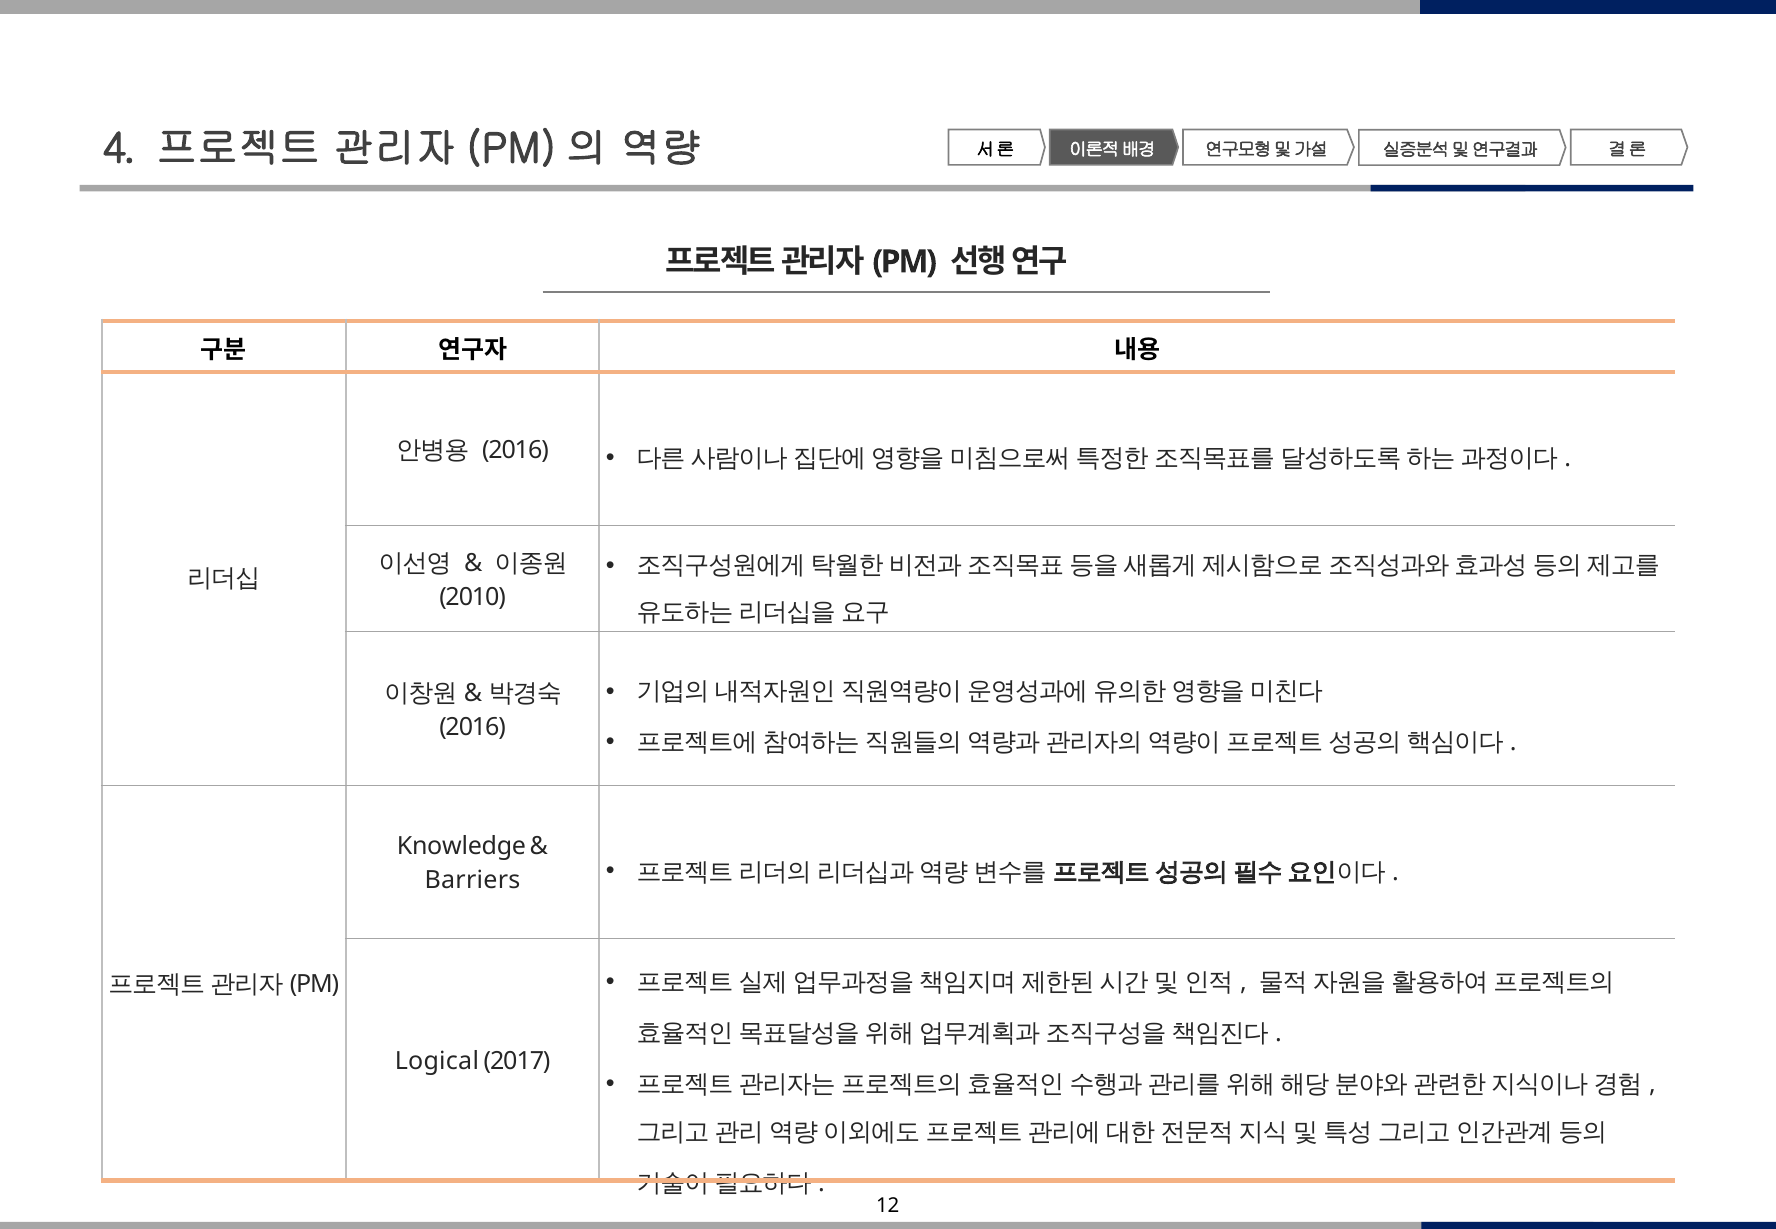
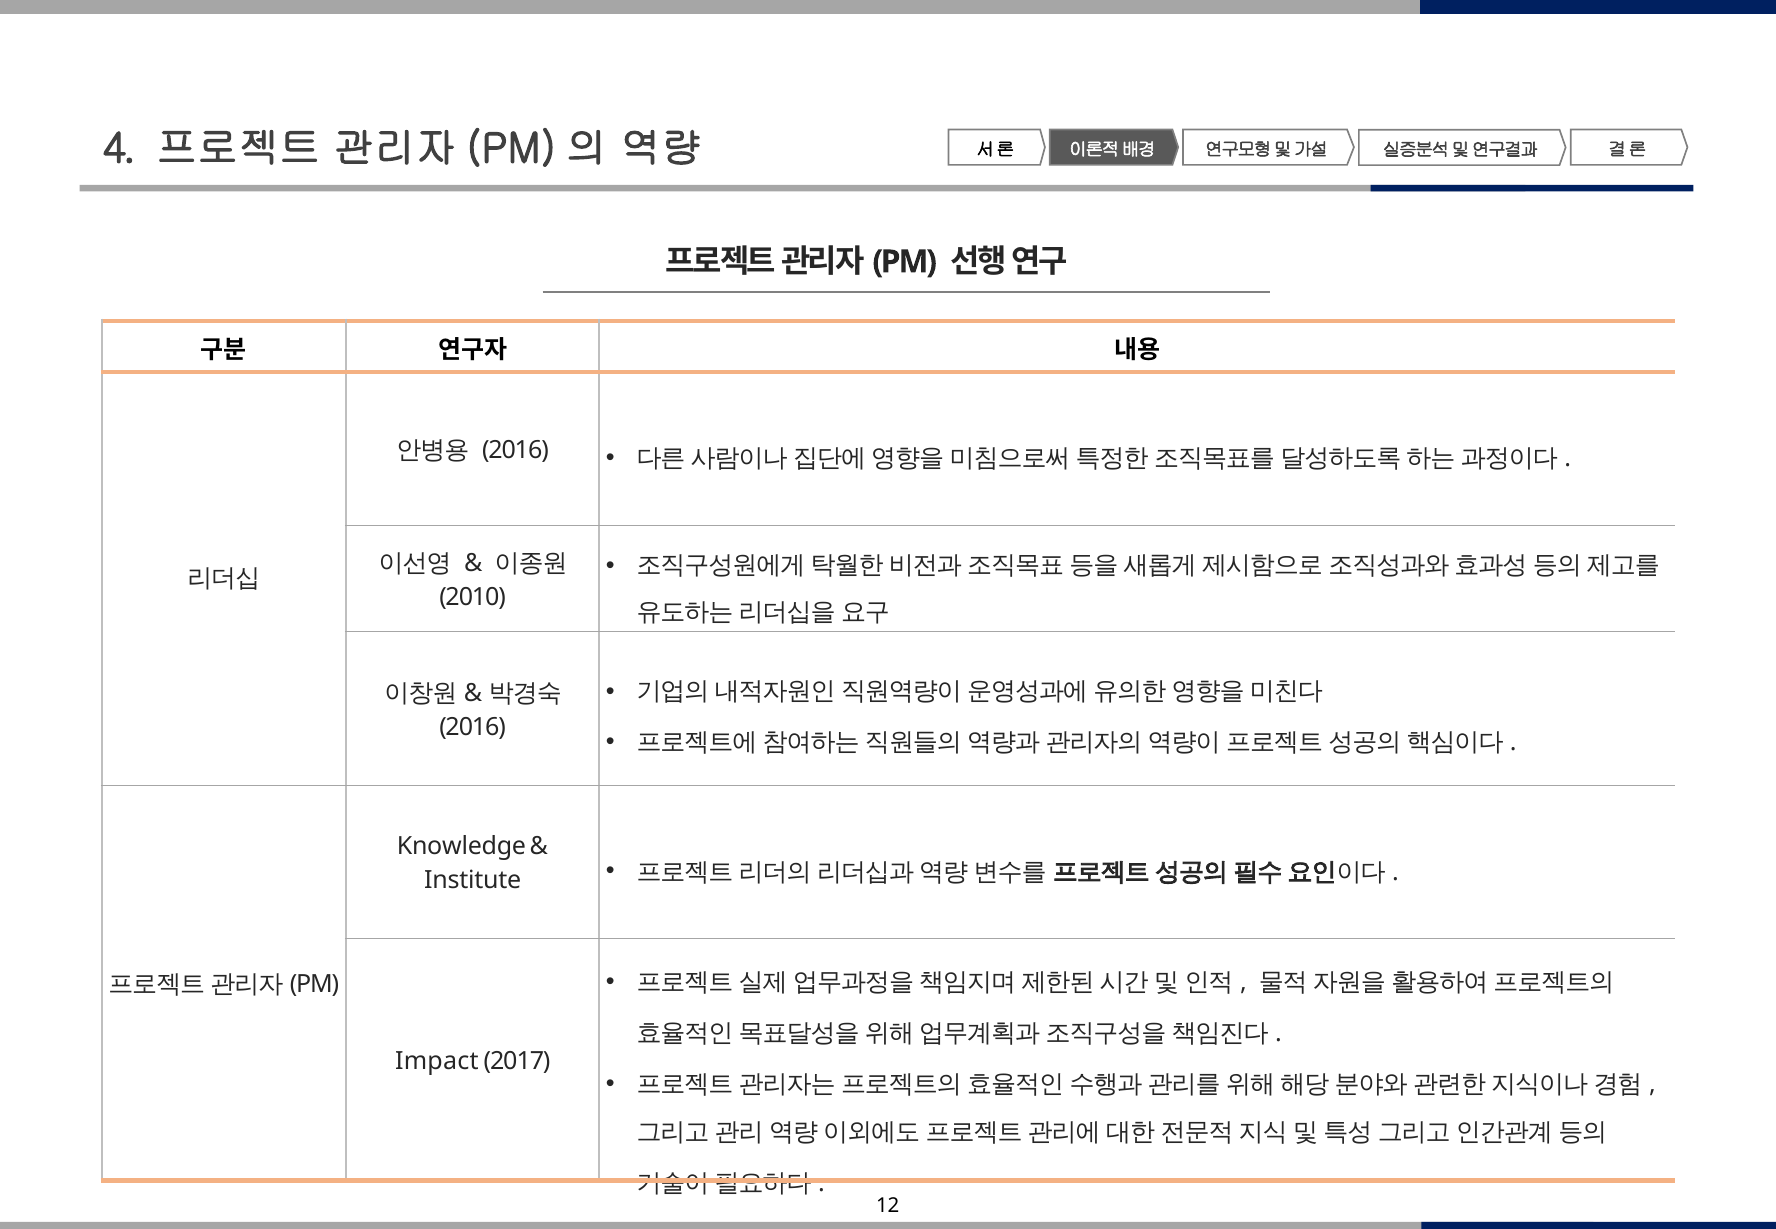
Barriers: Barriers -> Institute (473, 881)
Logical: Logical -> Impact (437, 1061)
